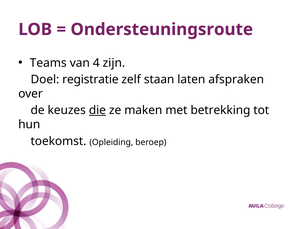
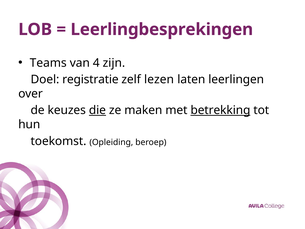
Ondersteuningsroute: Ondersteuningsroute -> Leerlingbesprekingen (162, 29)
staan: staan -> lezen (159, 79)
afspraken: afspraken -> leerlingen (236, 79)
betrekking underline: none -> present (220, 110)
